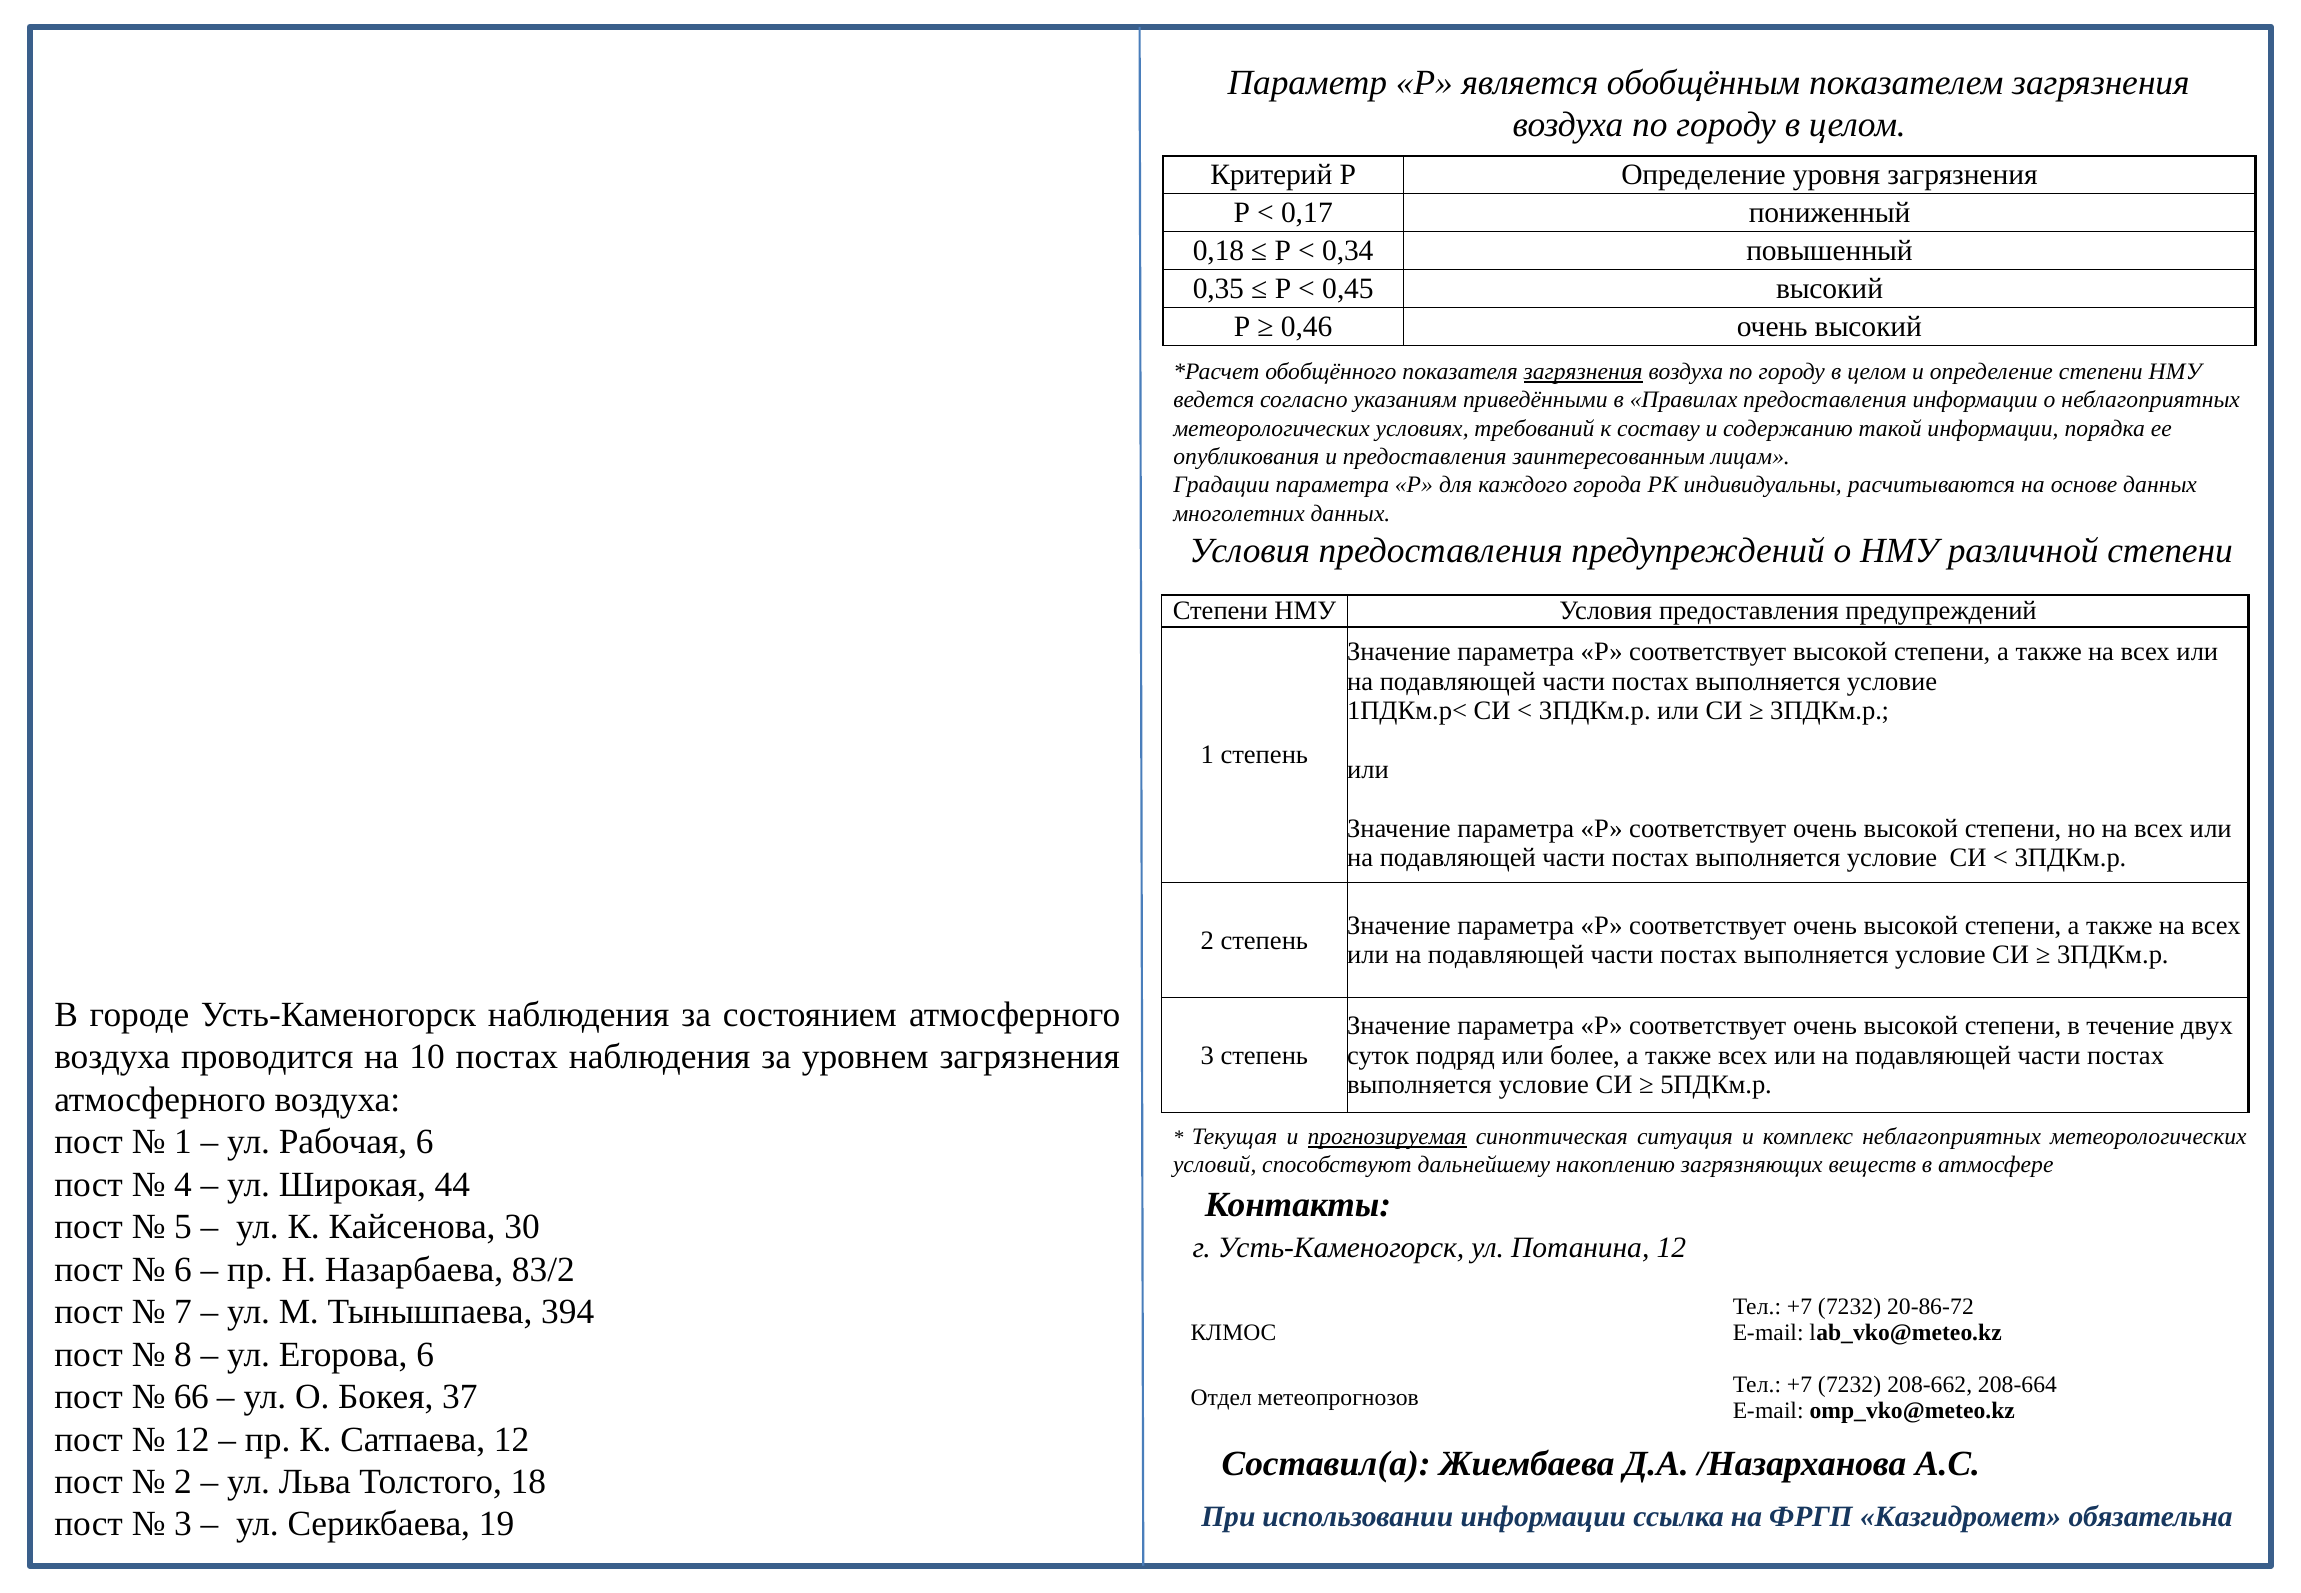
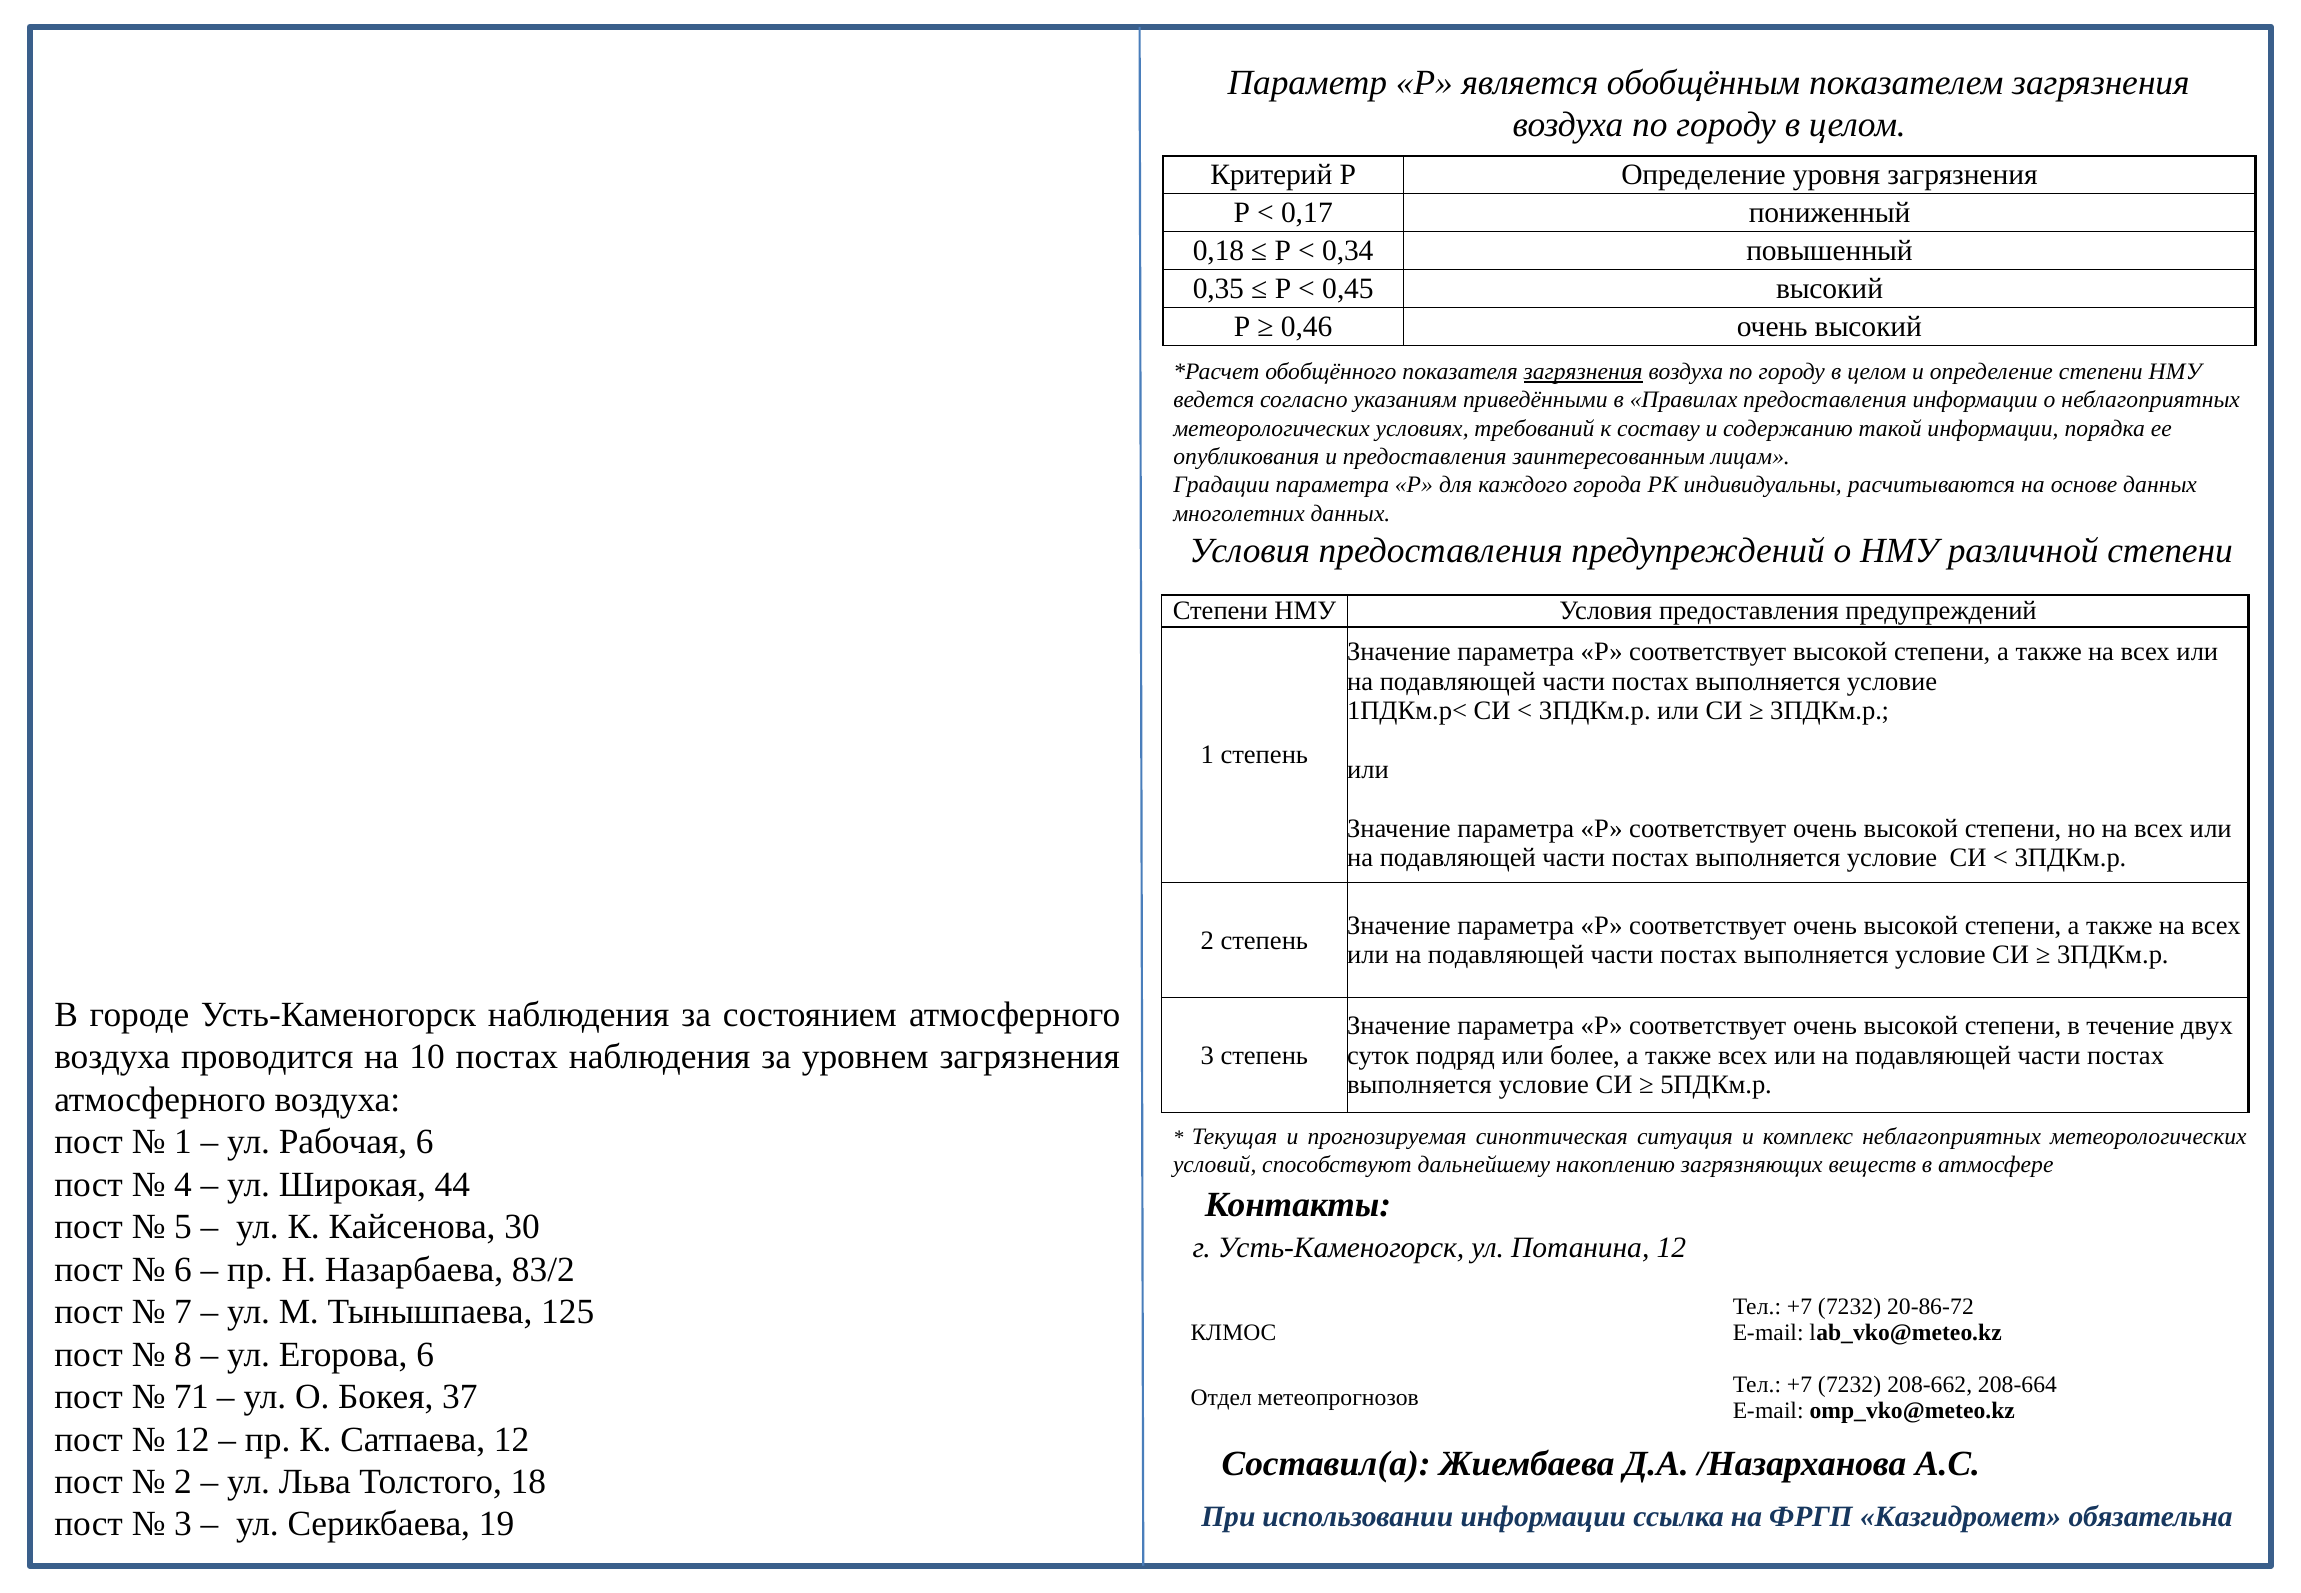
прогнозируемая underline: present -> none (1387, 1137)
394: 394 -> 125 (568, 1312)
66: 66 -> 71 (191, 1397)
